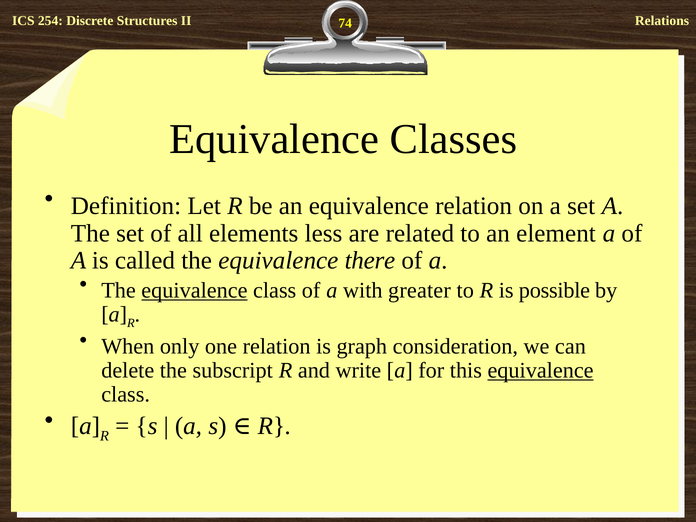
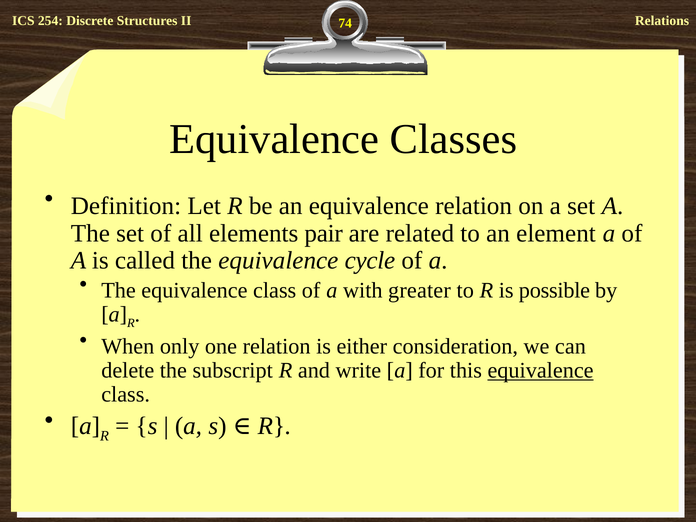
less: less -> pair (324, 233)
there: there -> cycle (370, 260)
equivalence underline: present -> none (194, 290)
graph: graph -> either (362, 347)
